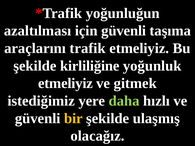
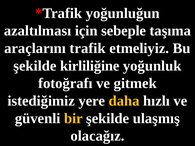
için güvenli: güvenli -> sebeple (124, 31)
etmeliyiz: etmeliyiz -> fotoğrafı (65, 83)
daha colour: light green -> yellow (124, 101)
